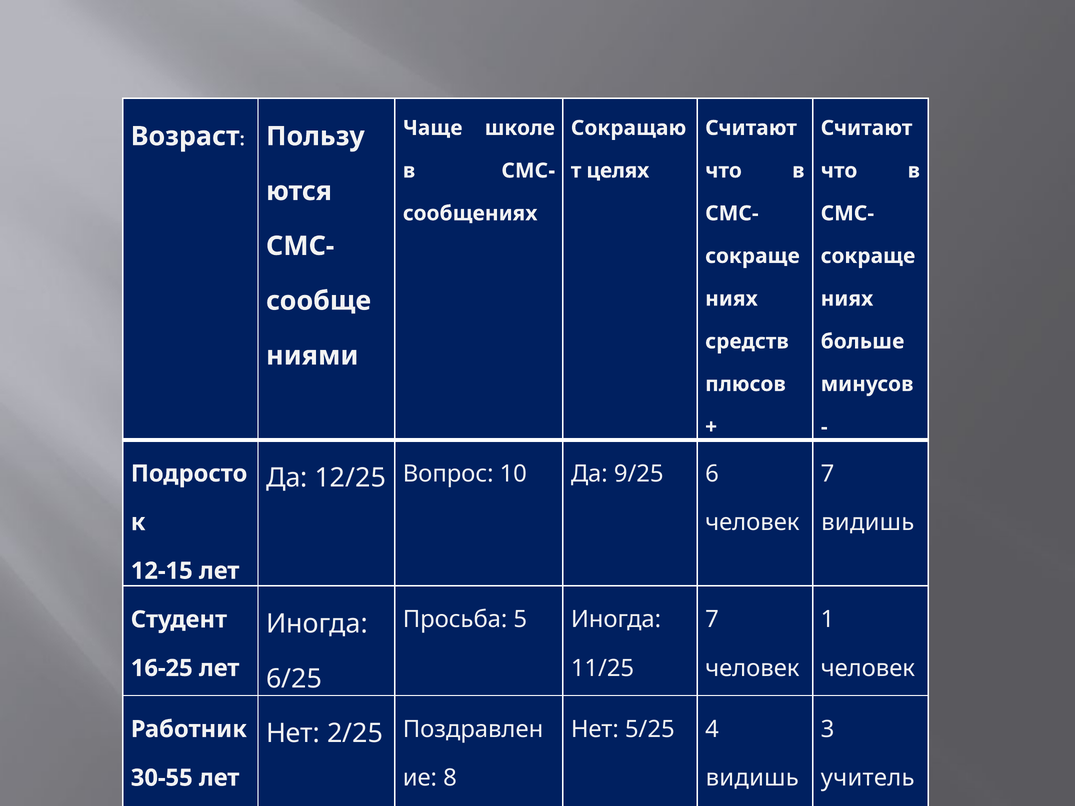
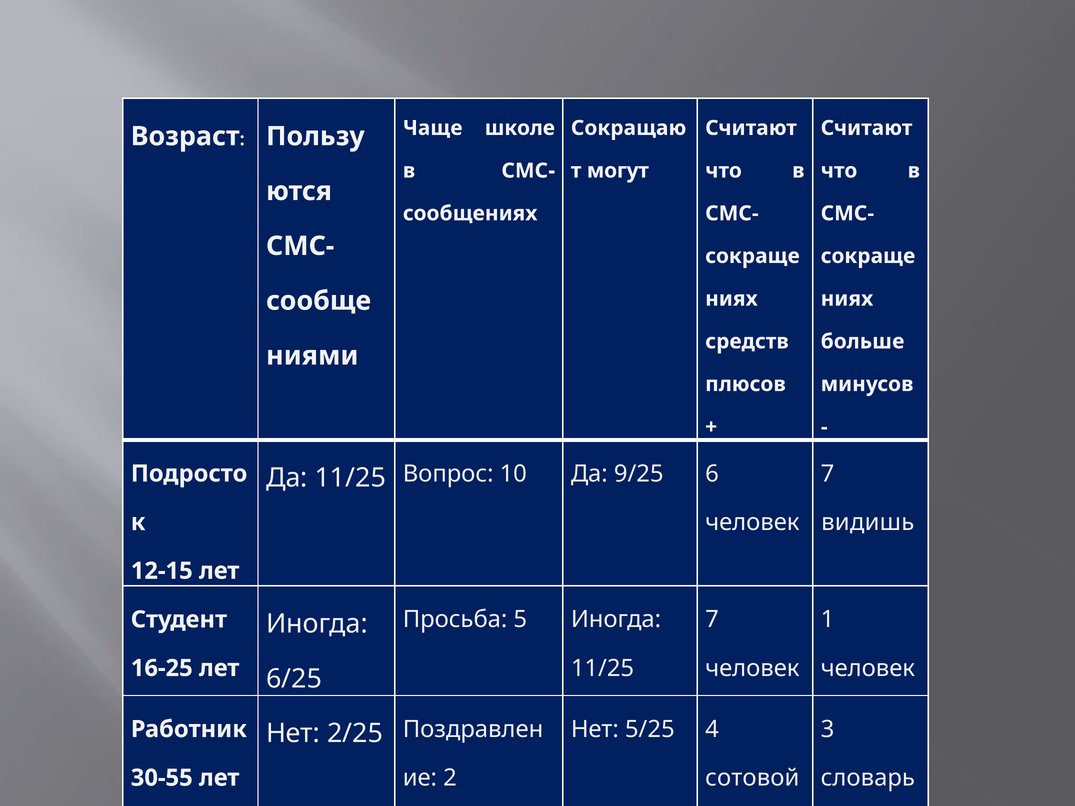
целях: целях -> могут (618, 171)
Да 12/25: 12/25 -> 11/25 (350, 478)
8: 8 -> 2 (450, 778)
видишь: видишь -> сотовой (752, 778)
учитель: учитель -> словарь (868, 778)
